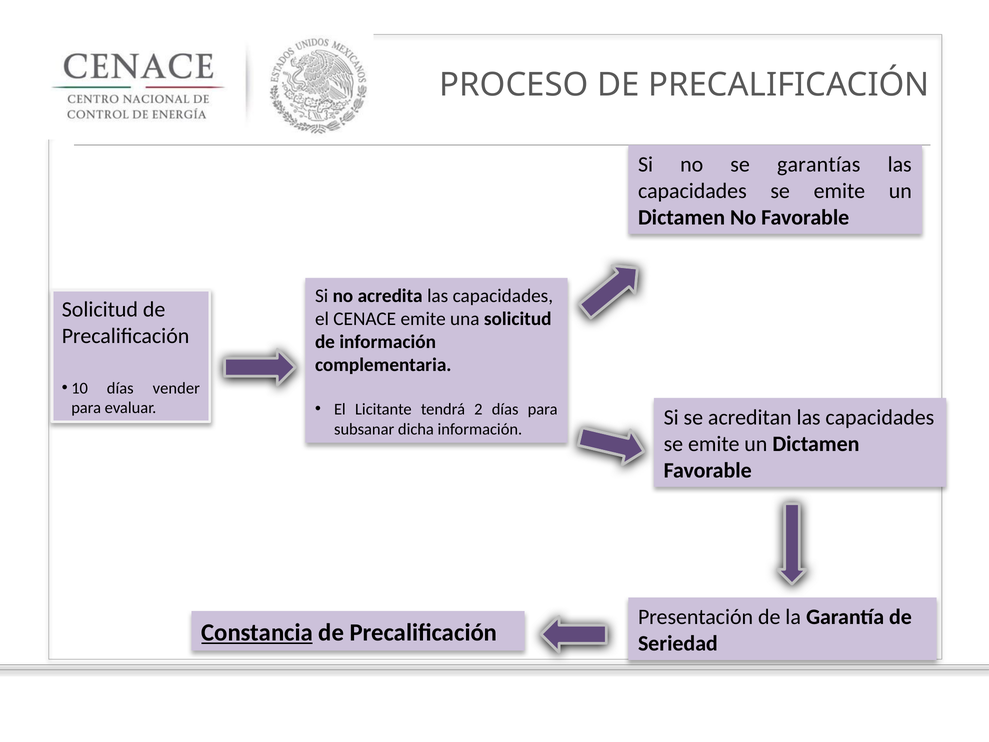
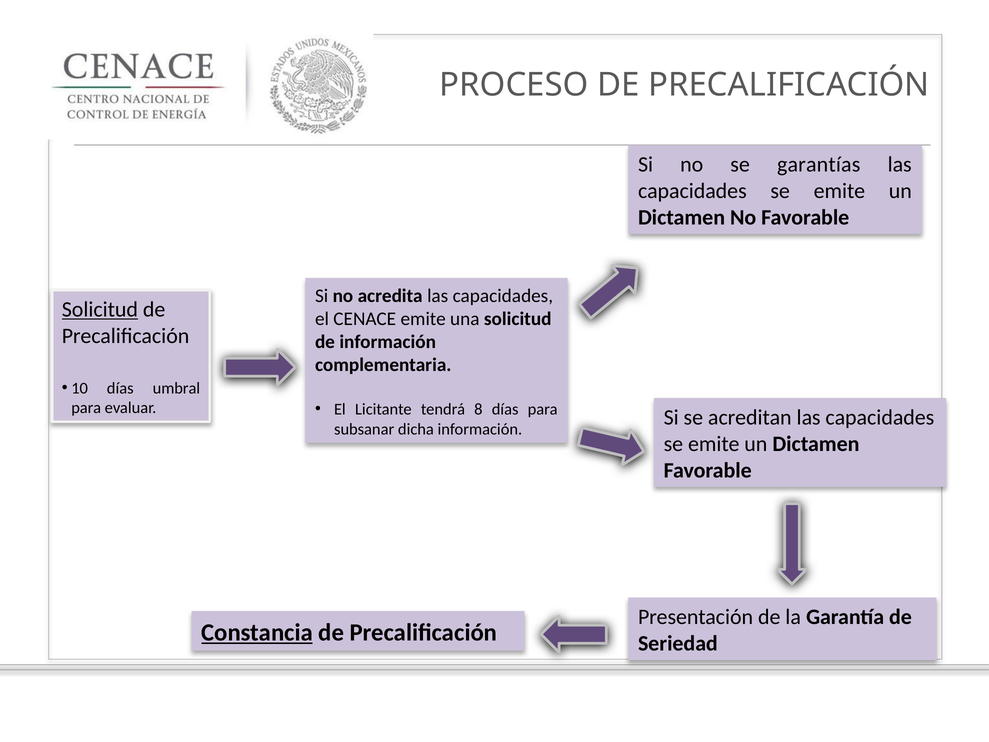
Solicitud underline: none -> present (100, 309)
vender: vender -> umbral (176, 388)
2: 2 -> 8 (478, 409)
